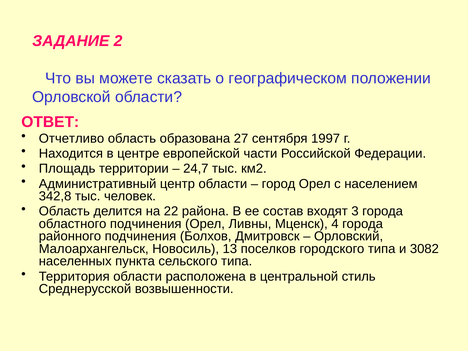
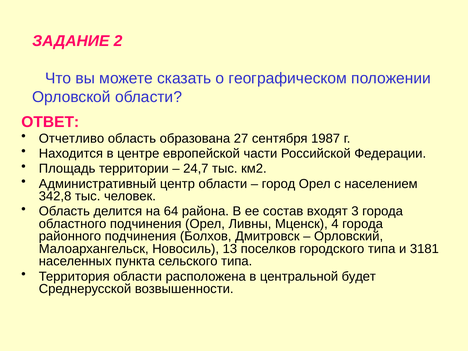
1997: 1997 -> 1987 (326, 138)
22: 22 -> 64 (171, 211)
3082: 3082 -> 3181 (424, 249)
стиль: стиль -> будет (359, 276)
